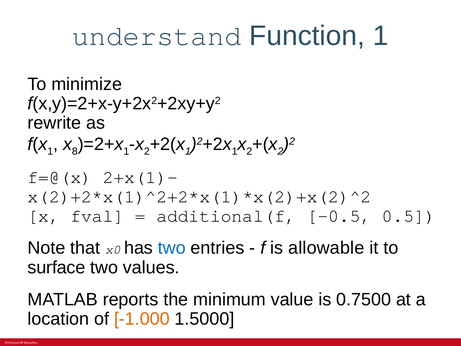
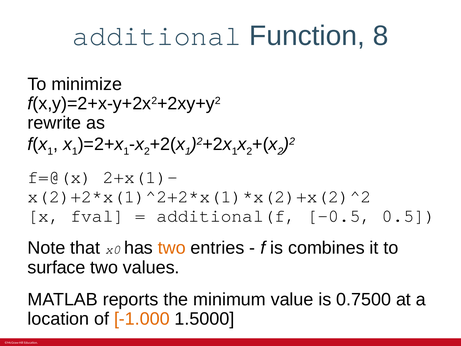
understand: understand -> additional (157, 36)
Function 1: 1 -> 8 (381, 36)
x 8: 8 -> 1 (75, 151)
two colour: blue -> orange (172, 248)
allowable: allowable -> combines (326, 248)
